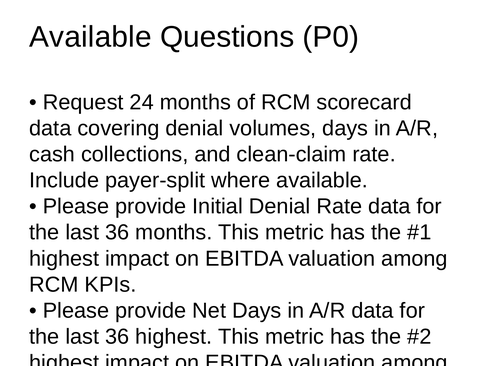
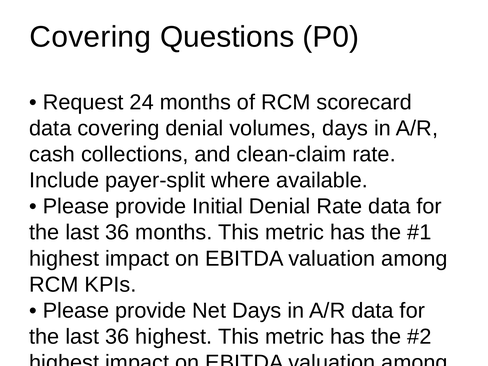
Available: Available -> Covering (90, 37)
